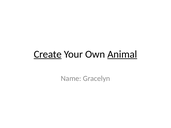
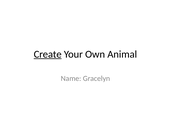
Animal underline: present -> none (122, 54)
